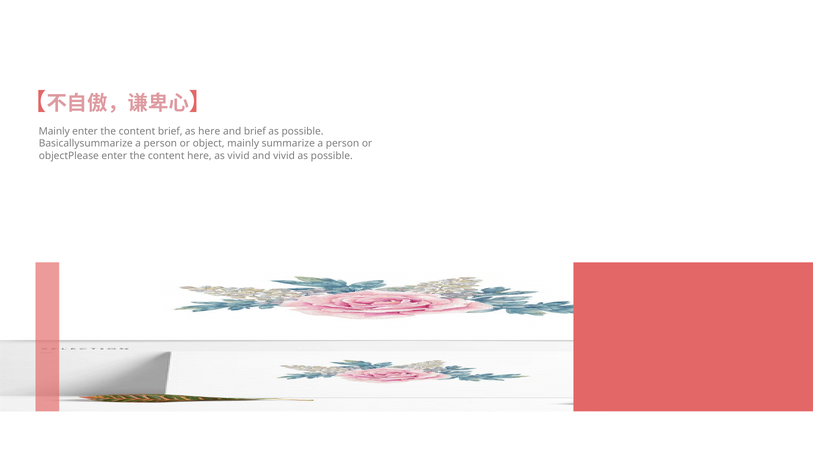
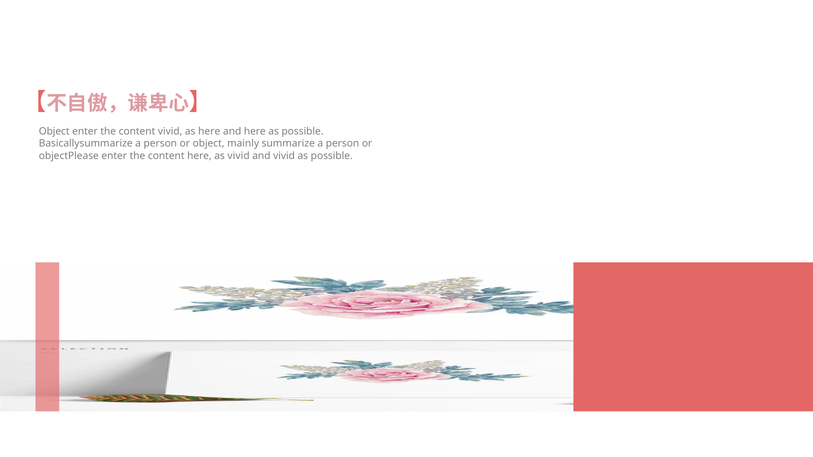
Mainly: Mainly -> Object (54, 131)
content brief: brief -> vivid (170, 131)
and brief: brief -> here (255, 131)
